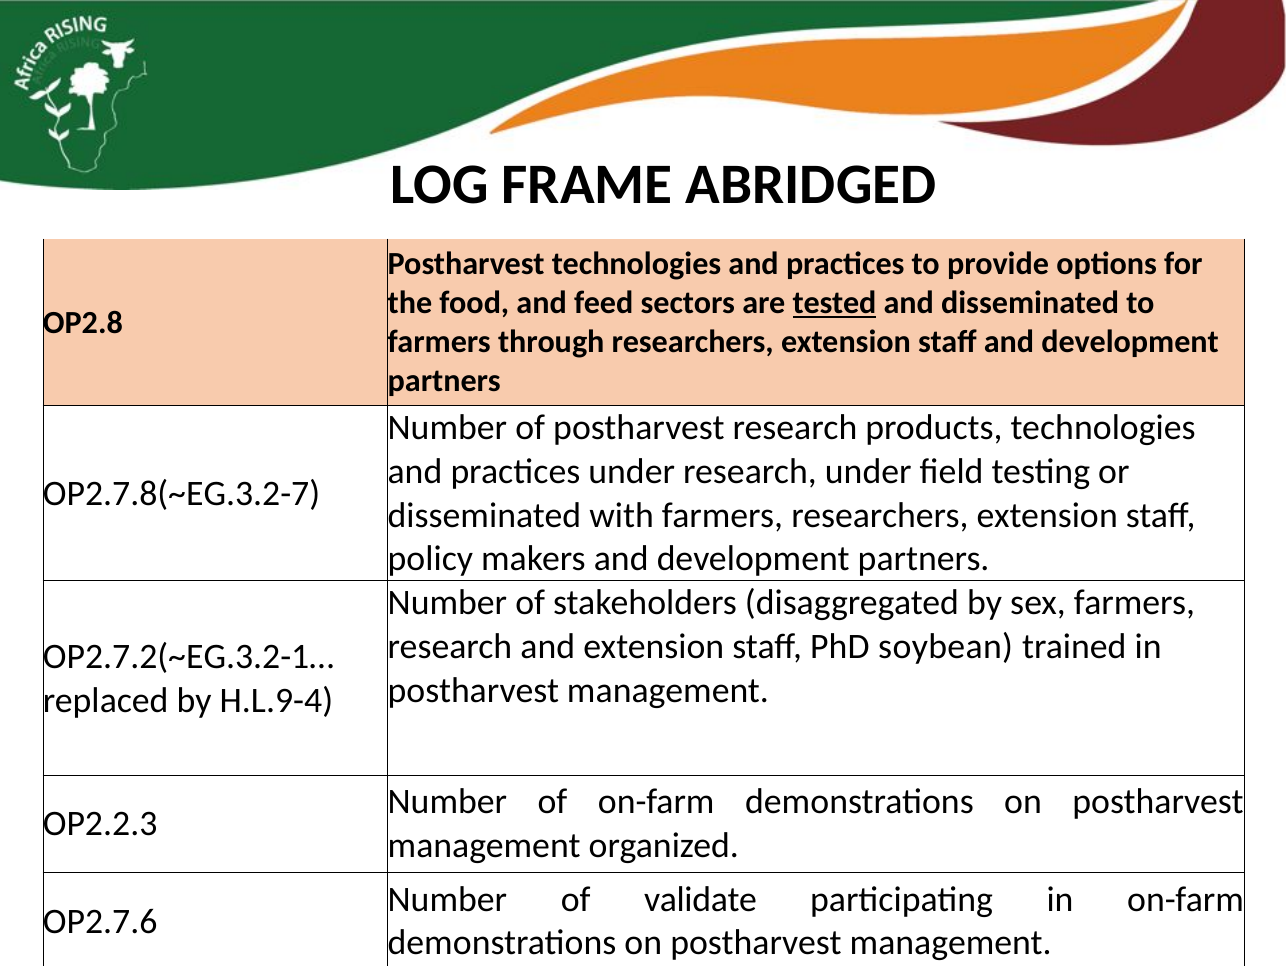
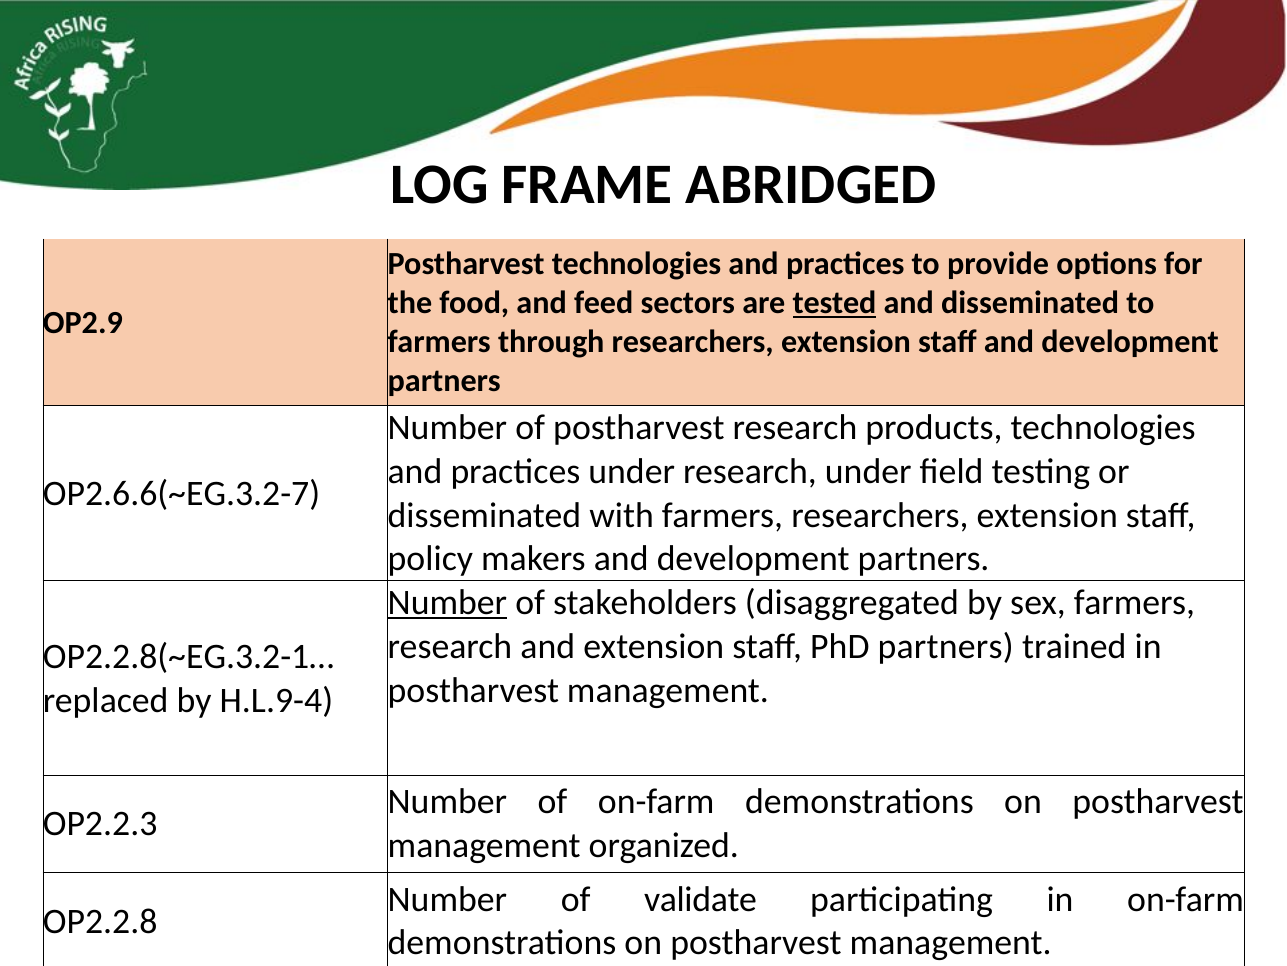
OP2.8: OP2.8 -> OP2.9 (83, 322)
OP2.7.8(~EG.3.2-7: OP2.7.8(~EG.3.2-7 -> OP2.6.6(~EG.3.2-7 (182, 493)
Number underline: none -> present (447, 603)
PhD soybean: soybean -> partners (946, 646)
OP2.7.2(~EG.3.2-1…: OP2.7.2(~EG.3.2-1… -> OP2.2.8(~EG.3.2-1… (188, 656)
OP2.7.6: OP2.7.6 -> OP2.2.8 (100, 921)
